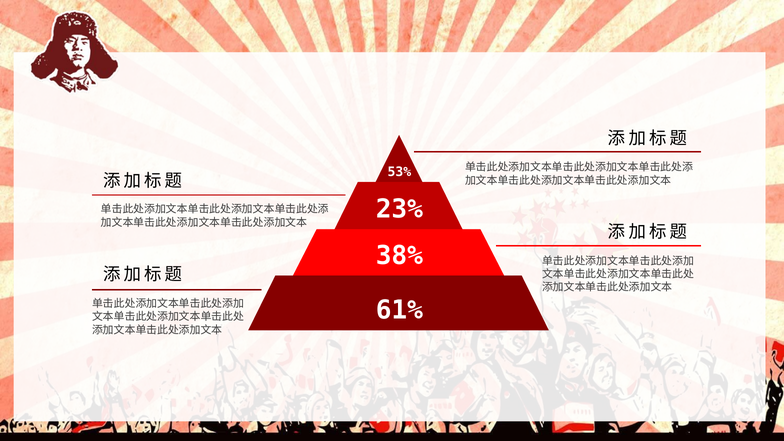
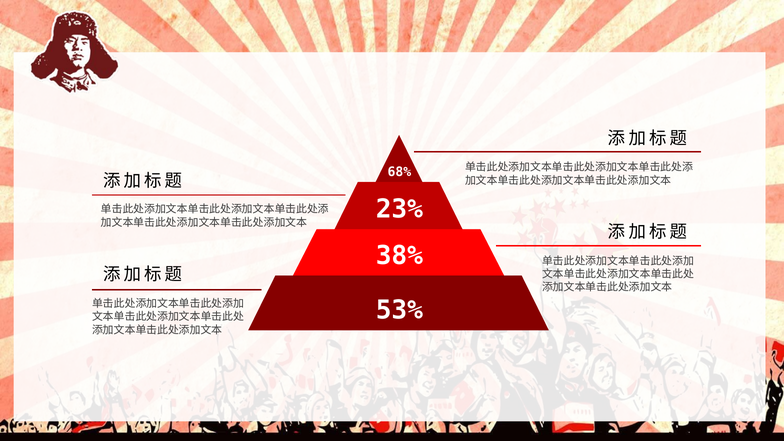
53%: 53% -> 68% (399, 172)
61%: 61% -> 53% (399, 310)
